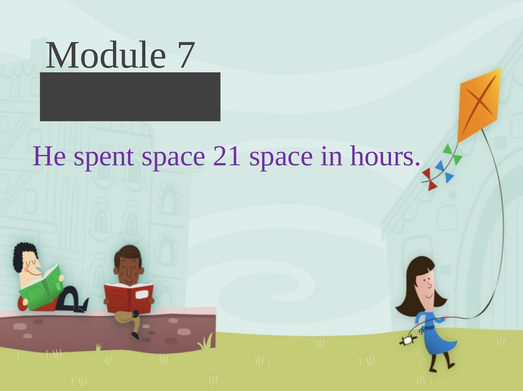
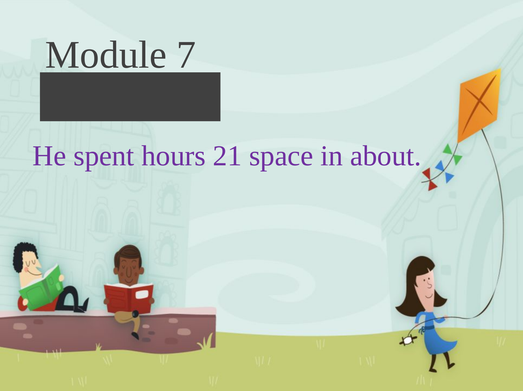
spent space: space -> hours (174, 156)
hours: hours -> about (386, 156)
